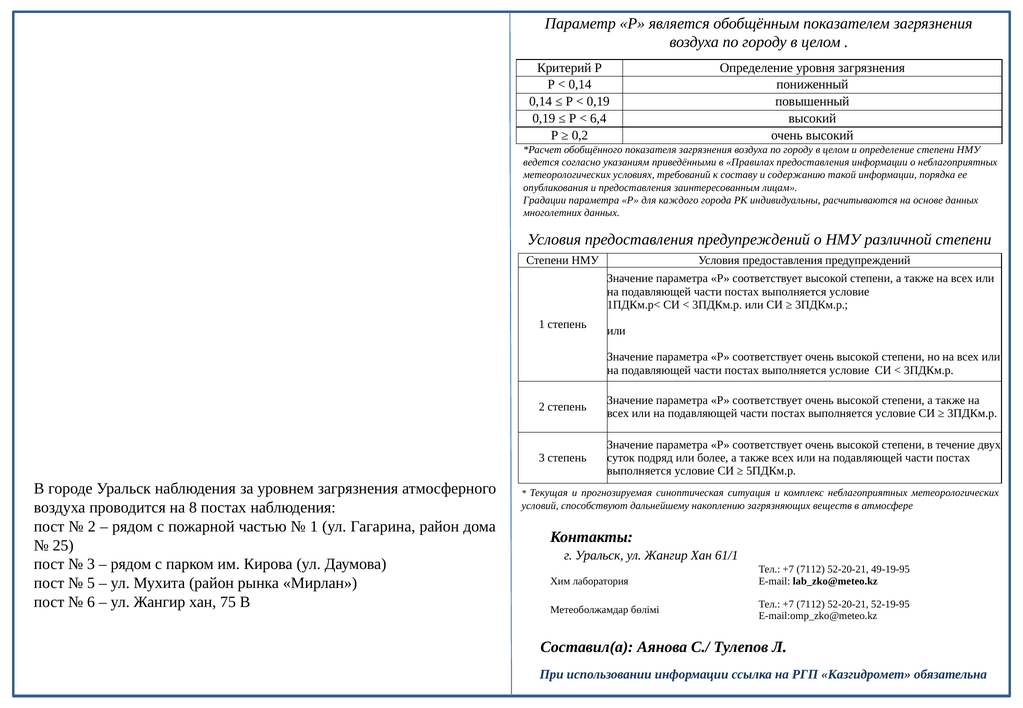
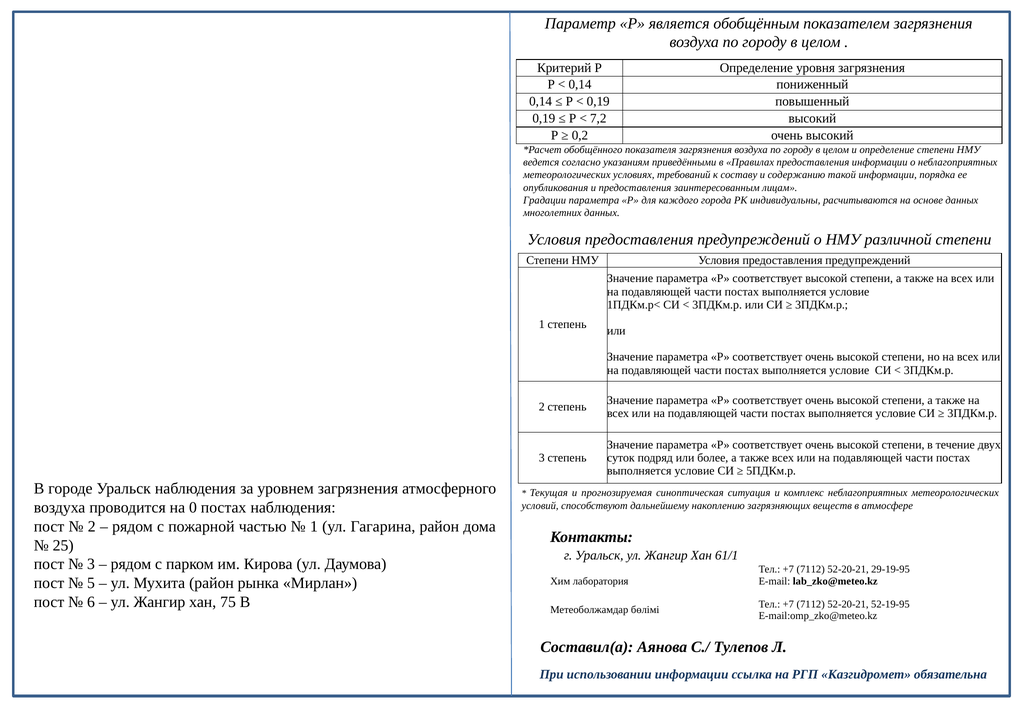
6,4: 6,4 -> 7,2 (598, 118)
8: 8 -> 0 (193, 508)
49-19-95: 49-19-95 -> 29-19-95 (891, 570)
